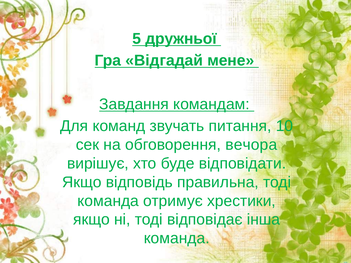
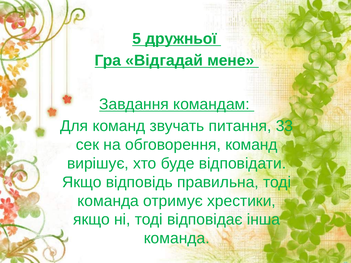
10: 10 -> 33 (284, 126)
обговорення вечора: вечора -> команд (251, 145)
